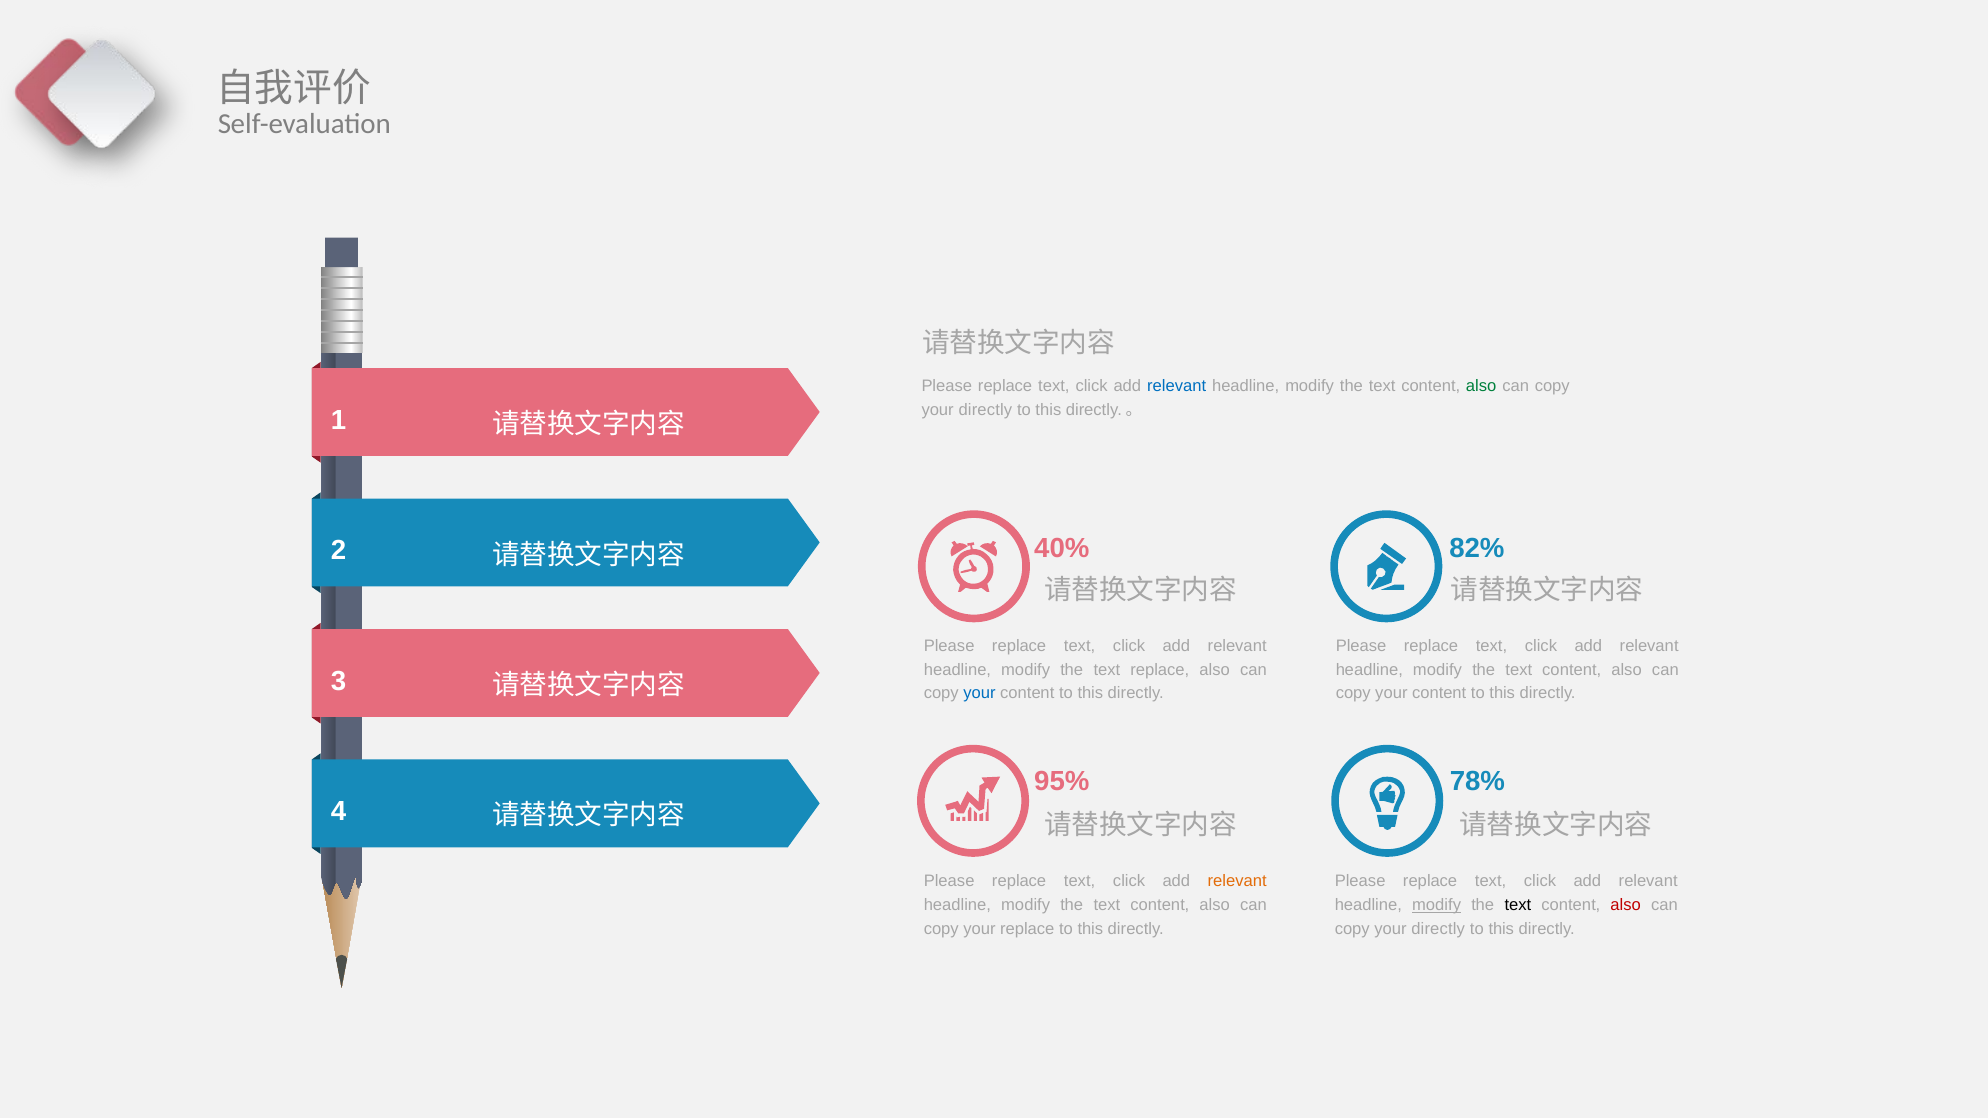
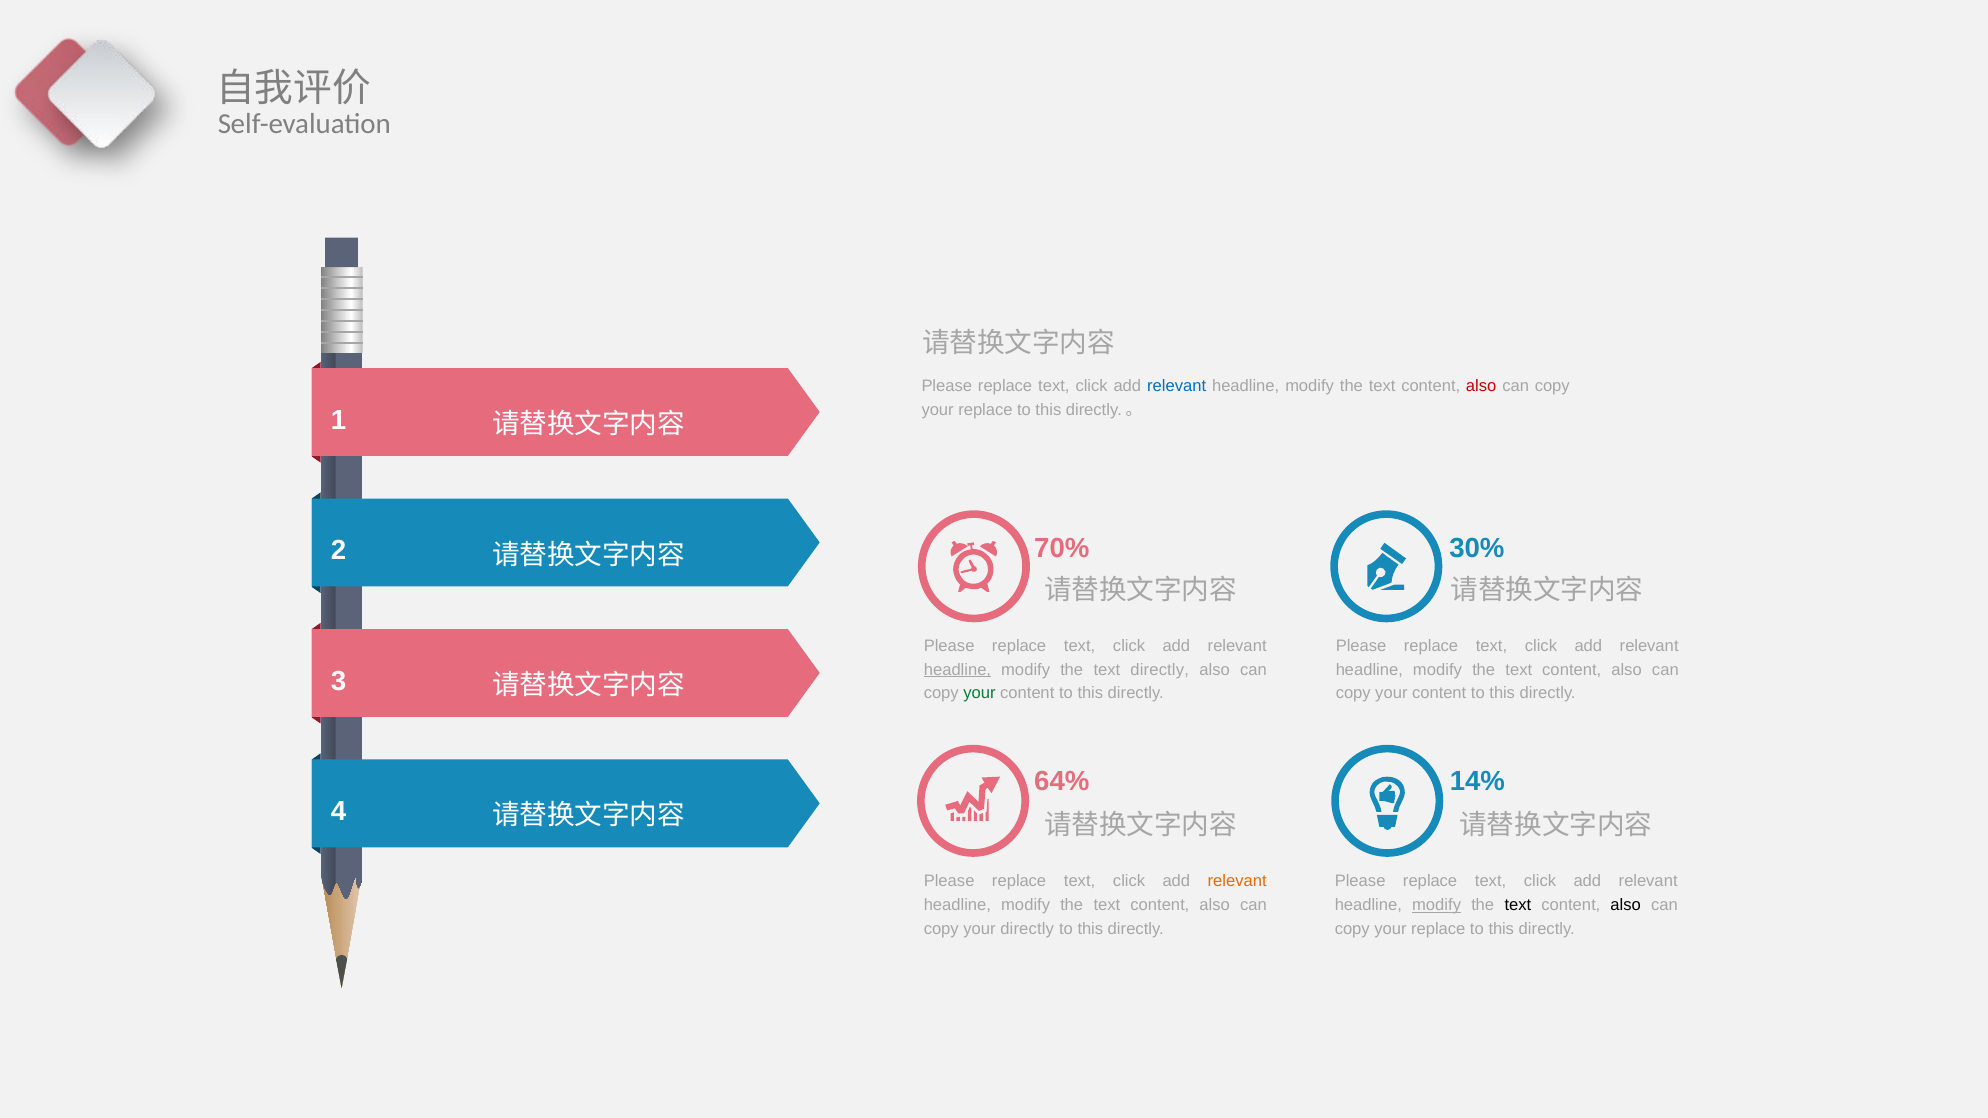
also colour: green -> red (1481, 386)
directly: directly -> replace (985, 410)
40%: 40% -> 70% (1062, 549)
82%: 82% -> 30% (1477, 549)
headline underline: none -> present (957, 670)
text replace: replace -> directly (1160, 670)
your colour: blue -> green (979, 694)
95%: 95% -> 64% (1062, 782)
78%: 78% -> 14% (1477, 782)
also colour: red -> black (1626, 905)
your replace: replace -> directly (1027, 929)
directly: directly -> replace (1438, 929)
